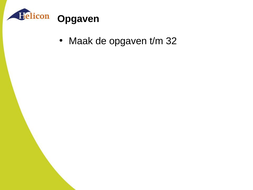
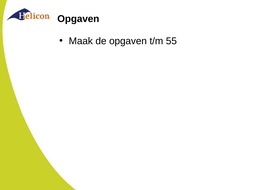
32: 32 -> 55 (171, 41)
